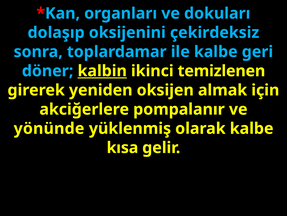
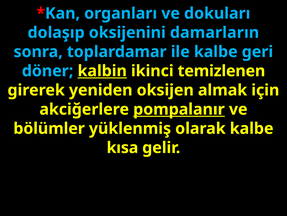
çekirdeksiz: çekirdeksiz -> damarların (215, 32)
pompalanır underline: none -> present (179, 109)
yönünde: yönünde -> bölümler (49, 128)
